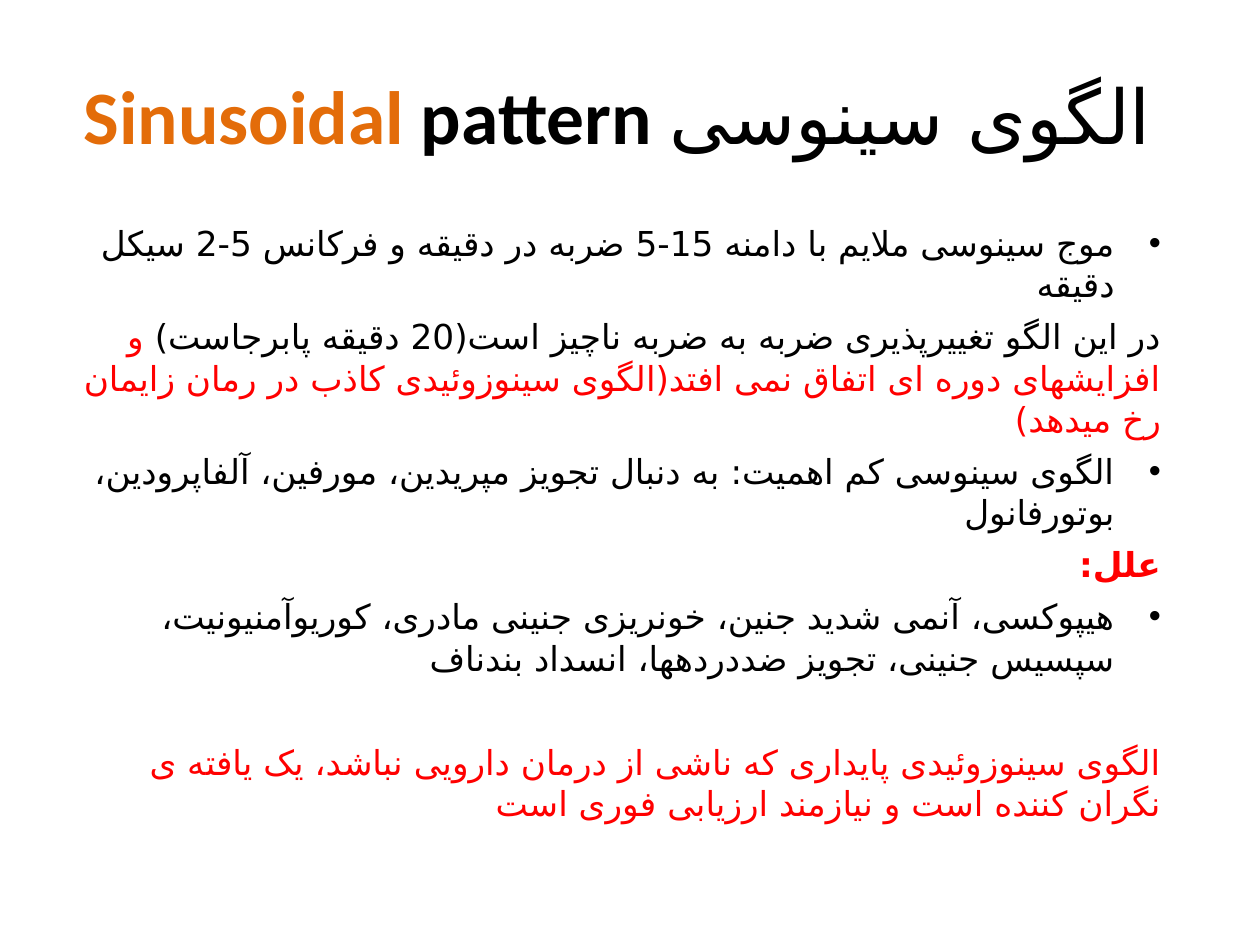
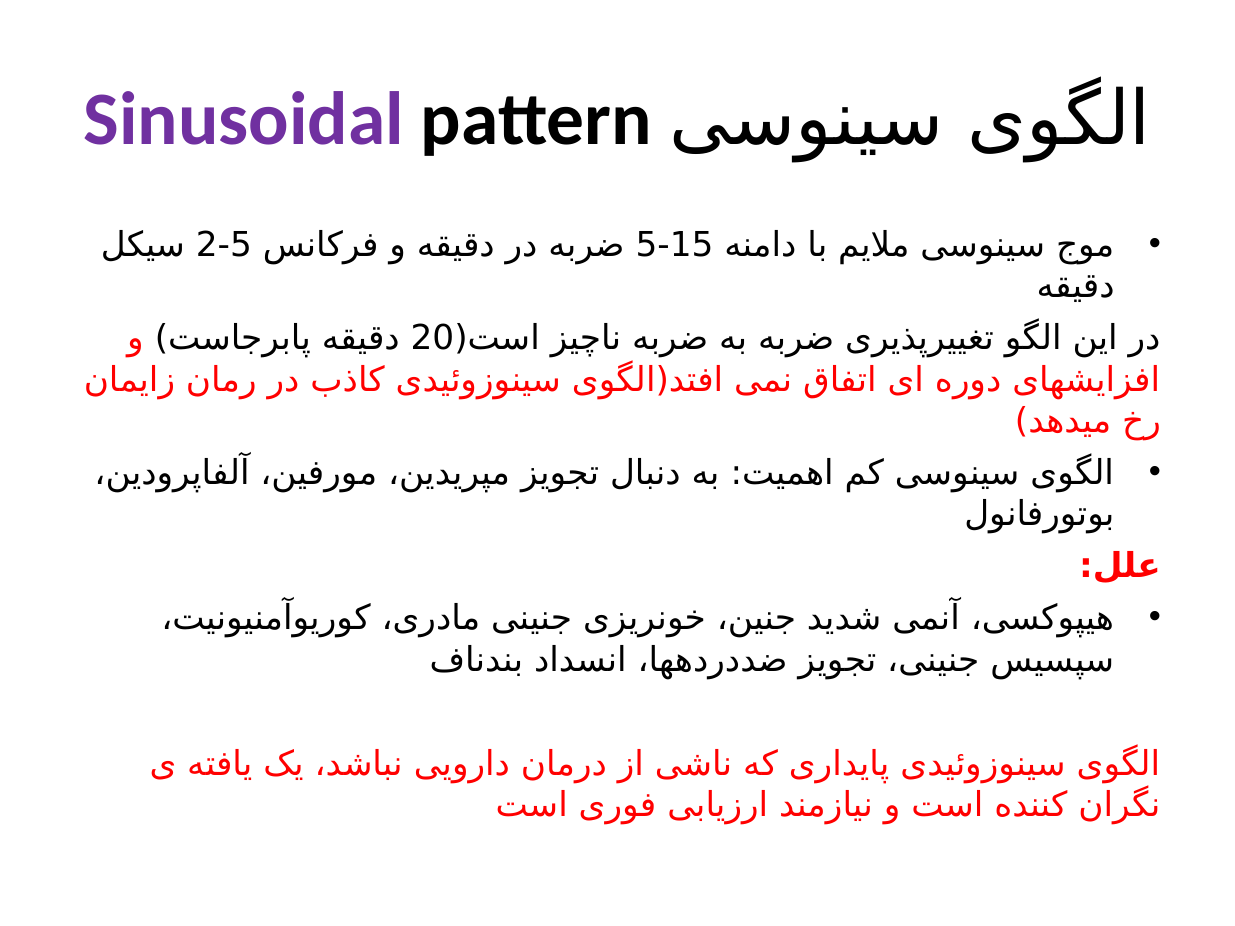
Sinusoidal colour: orange -> purple (244, 120)
